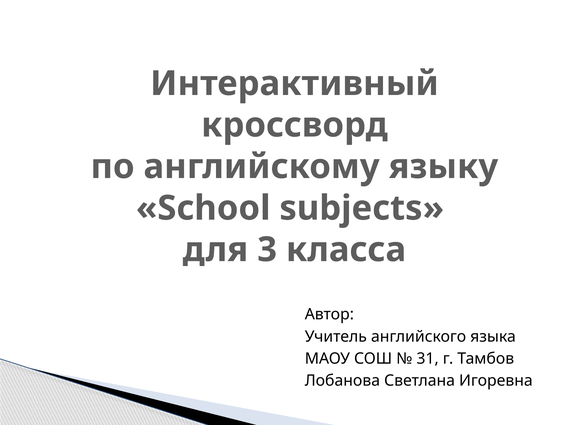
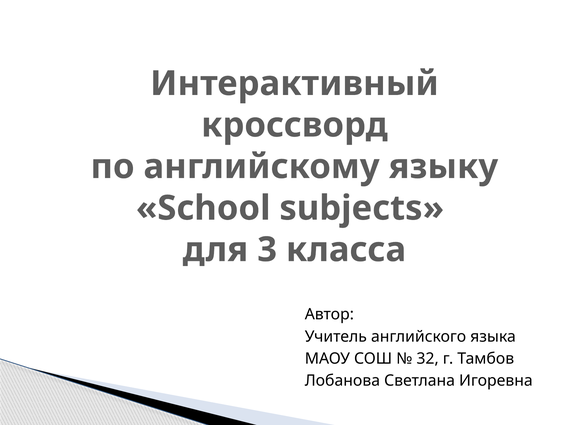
31: 31 -> 32 (428, 359)
